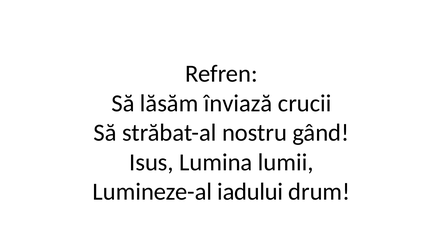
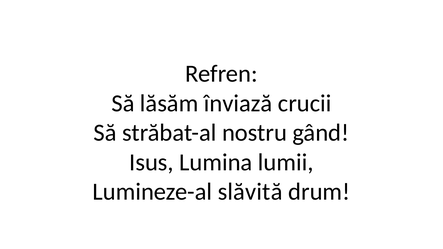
iadului: iadului -> slăvită (250, 192)
